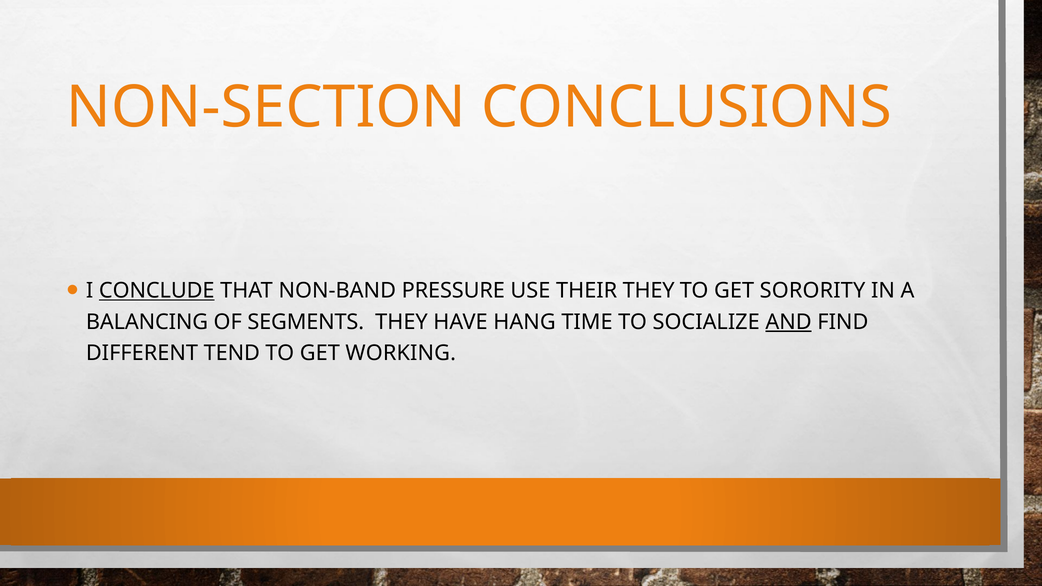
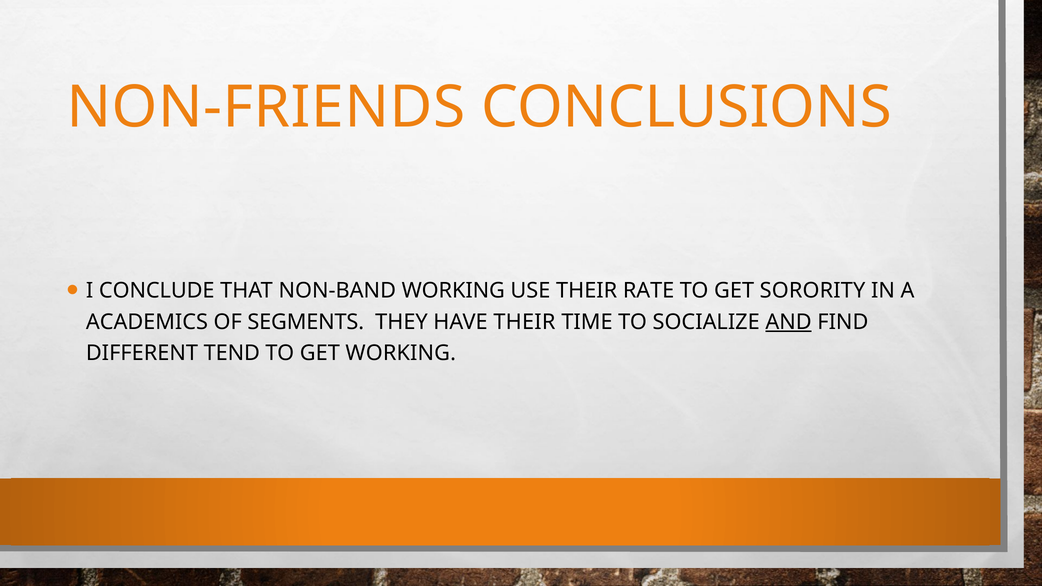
NON-SECTION: NON-SECTION -> NON-FRIENDS (266, 107)
CONCLUDE underline: present -> none (157, 291)
NON-BAND PRESSURE: PRESSURE -> WORKING (453, 291)
THEIR THEY: THEY -> RATE (649, 291)
BALANCING: BALANCING -> ACADEMICS (147, 322)
HAVE HANG: HANG -> THEIR (524, 322)
